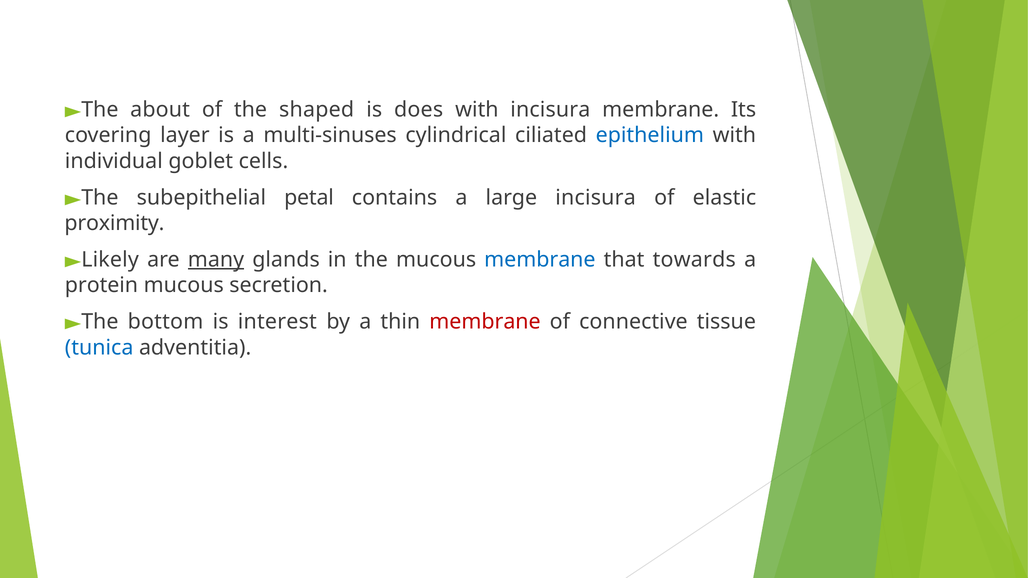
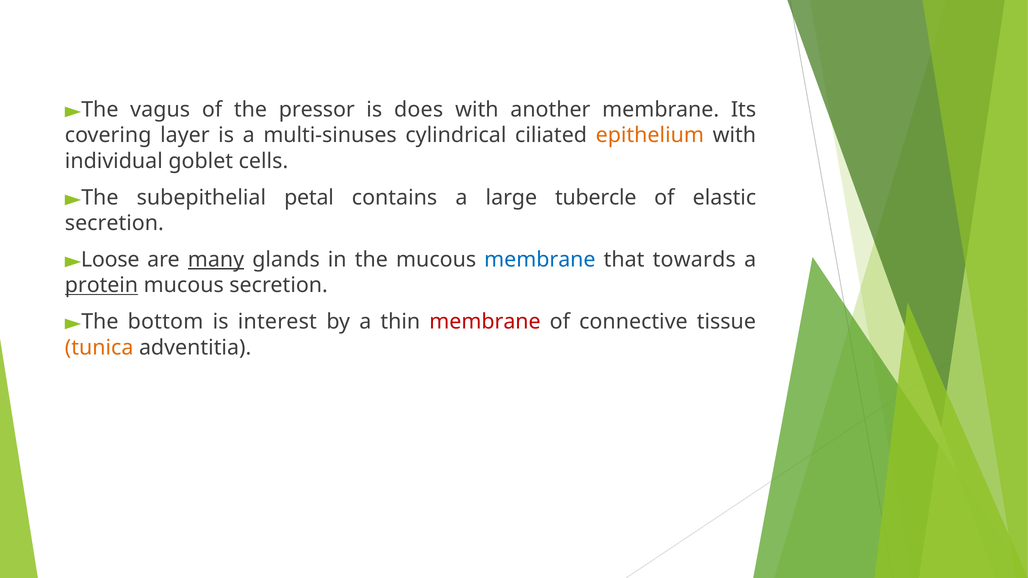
about: about -> vagus (160, 110)
shaped: shaped -> pressor (317, 110)
with incisura: incisura -> another (550, 110)
epithelium colour: blue -> orange (650, 135)
large incisura: incisura -> tubercle (596, 198)
proximity: proximity -> secretion (114, 223)
Likely: Likely -> Loose (110, 260)
protein underline: none -> present (101, 285)
tunica colour: blue -> orange (99, 348)
